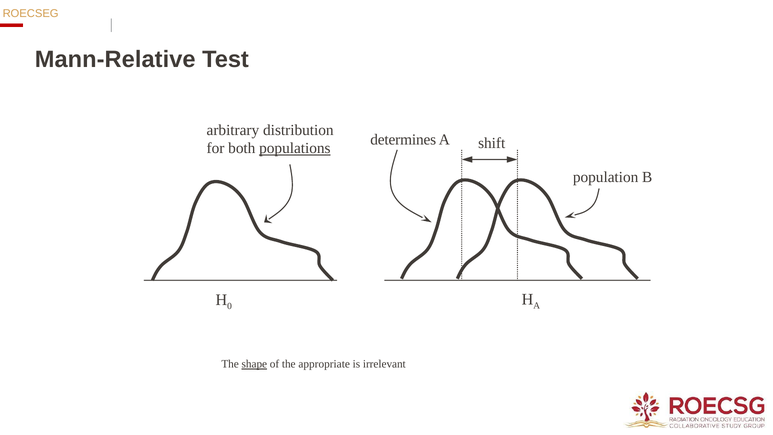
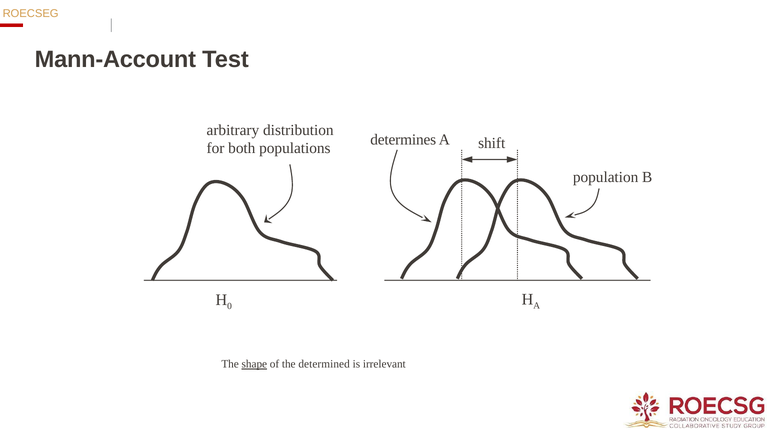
Mann-Relative: Mann-Relative -> Mann-Account (115, 59)
populations underline: present -> none (295, 148)
appropriate: appropriate -> determined (324, 364)
